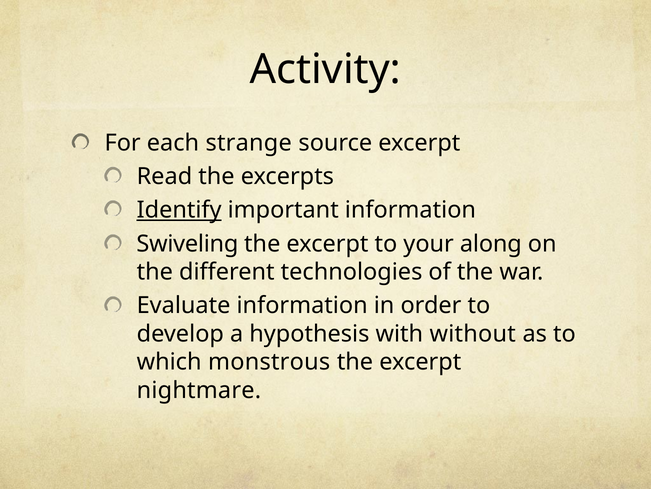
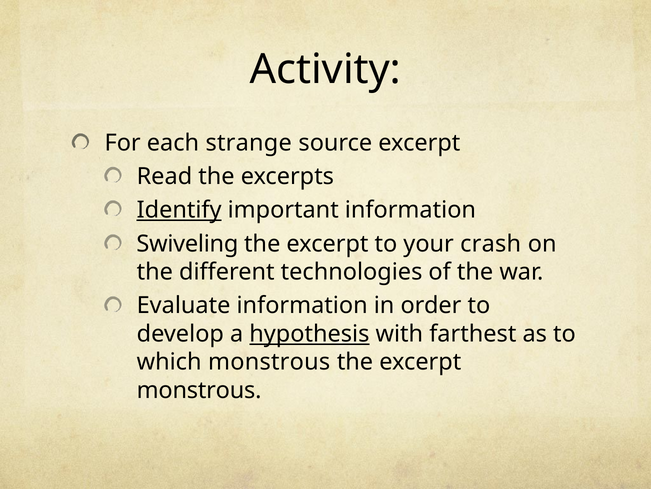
along: along -> crash (491, 243)
hypothesis underline: none -> present (309, 333)
without: without -> farthest (473, 333)
nightmare: nightmare -> monstrous (199, 390)
